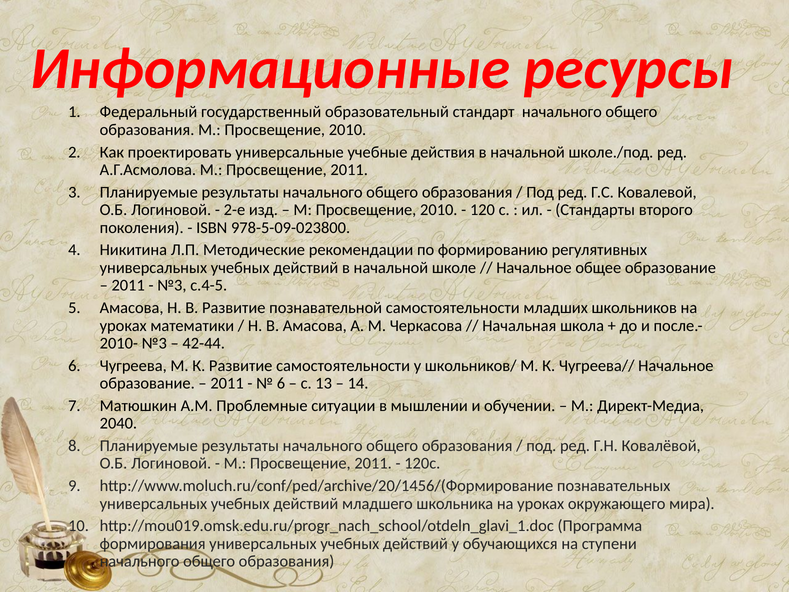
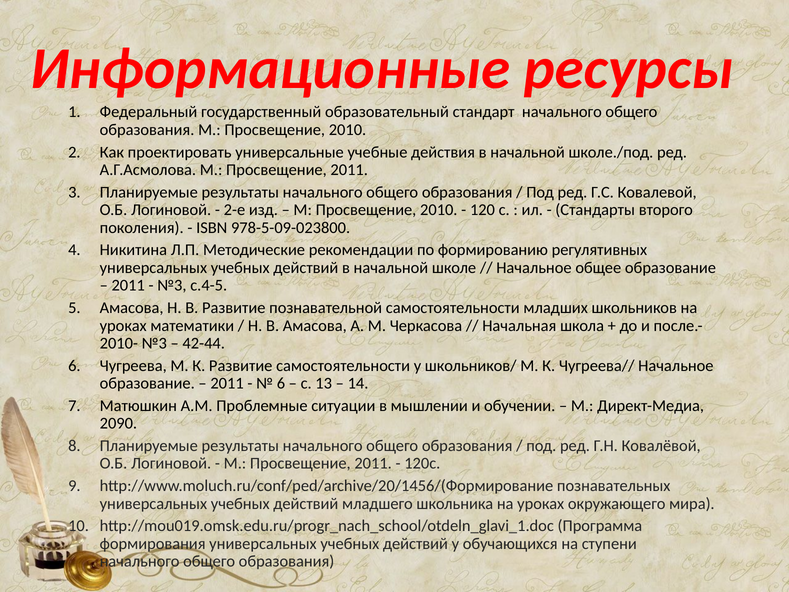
2040: 2040 -> 2090 (118, 423)
